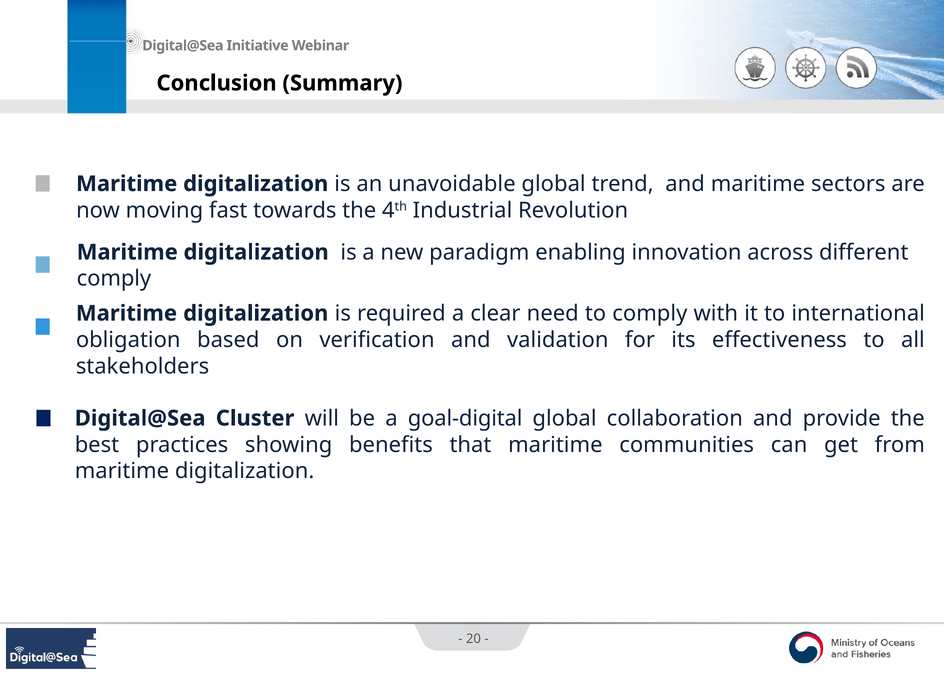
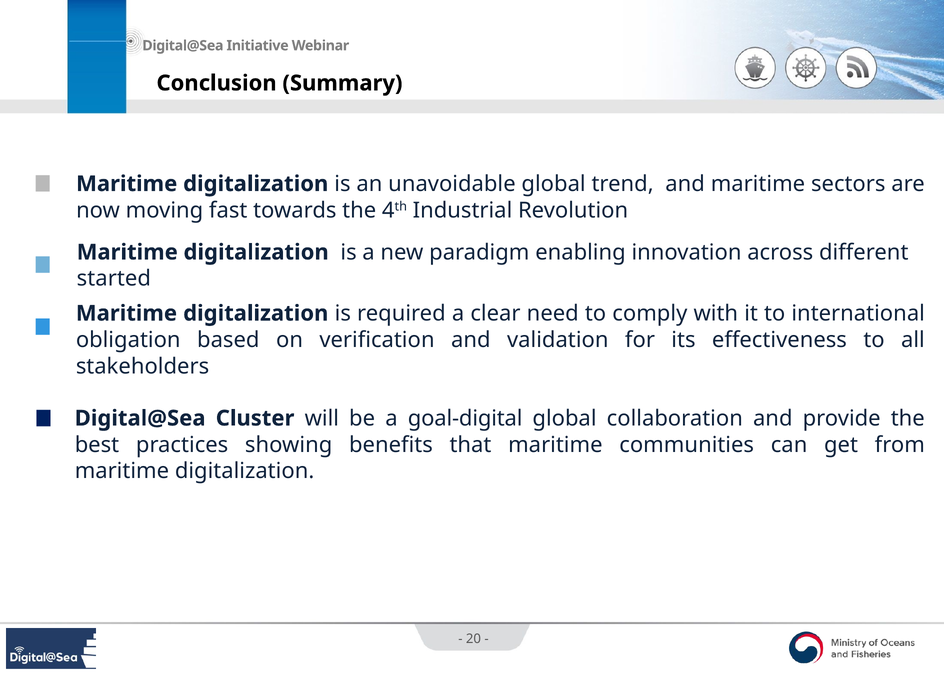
comply: comply -> started (114, 278)
